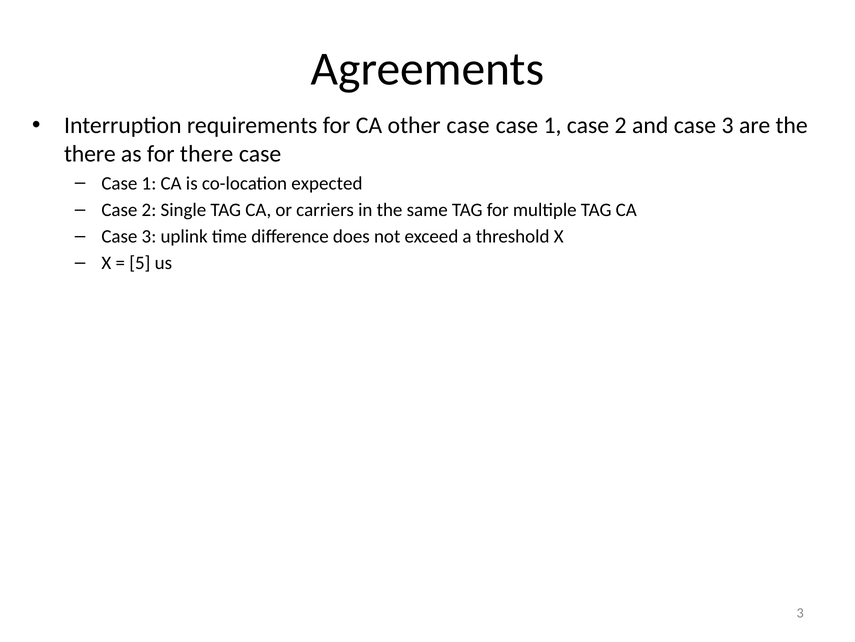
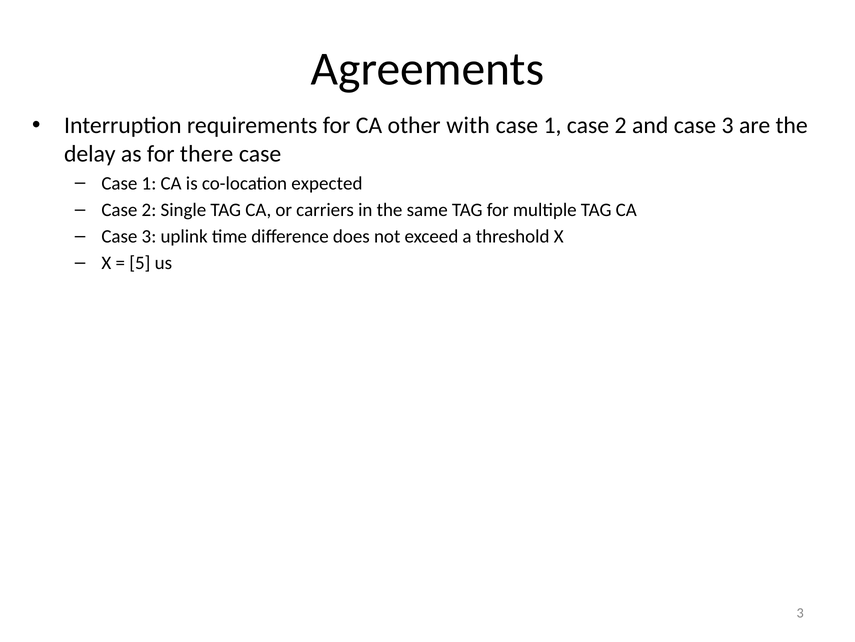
other case: case -> with (468, 125)
there: there -> delay (90, 154)
